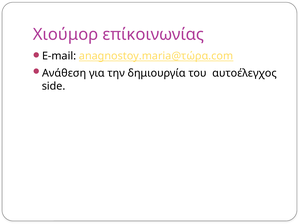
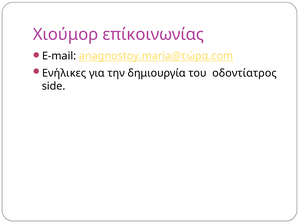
Ανάθεση: Ανάθεση -> Ενήλικες (64, 73)
αυτοέλεγχος: αυτοέλεγχος -> οδοντίατρος (245, 73)
